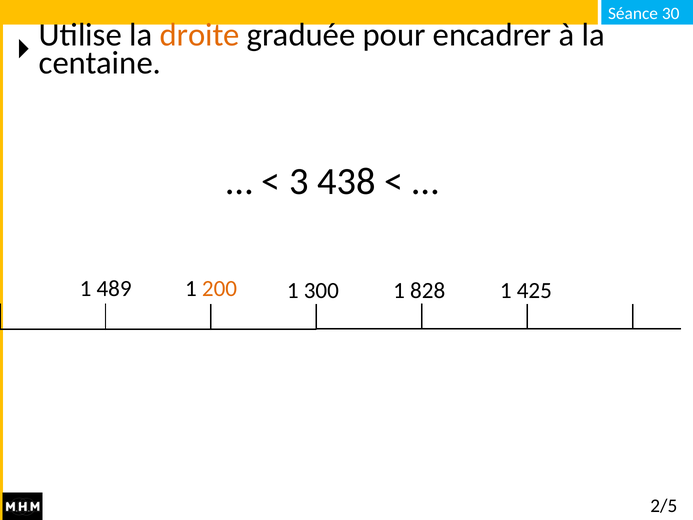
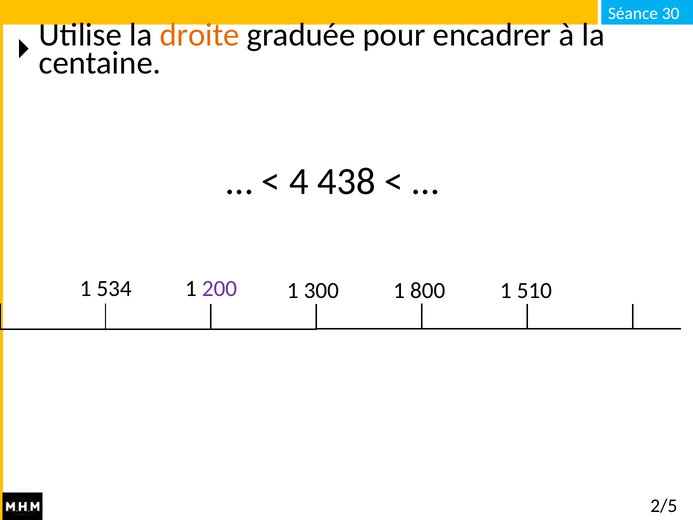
3: 3 -> 4 (299, 182)
489: 489 -> 534 (114, 289)
200 colour: orange -> purple (219, 289)
828: 828 -> 800 (428, 290)
425: 425 -> 510 (534, 290)
